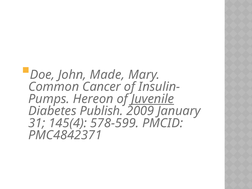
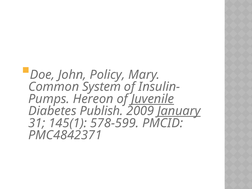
Made: Made -> Policy (107, 75)
Cancer: Cancer -> System (102, 87)
January underline: none -> present (179, 111)
145(4: 145(4 -> 145(1 (68, 123)
